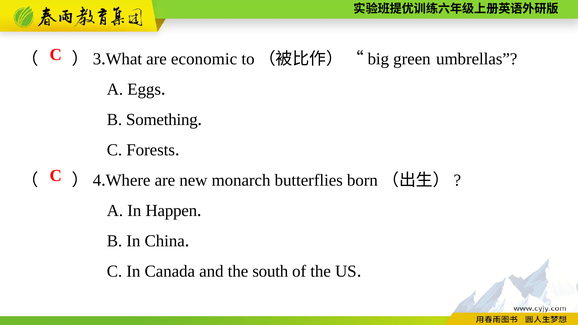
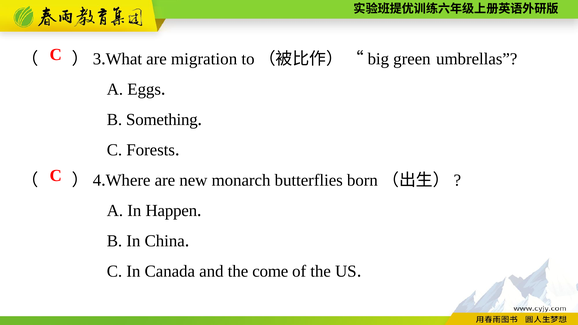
economic: economic -> migration (204, 59)
south: south -> come (270, 272)
